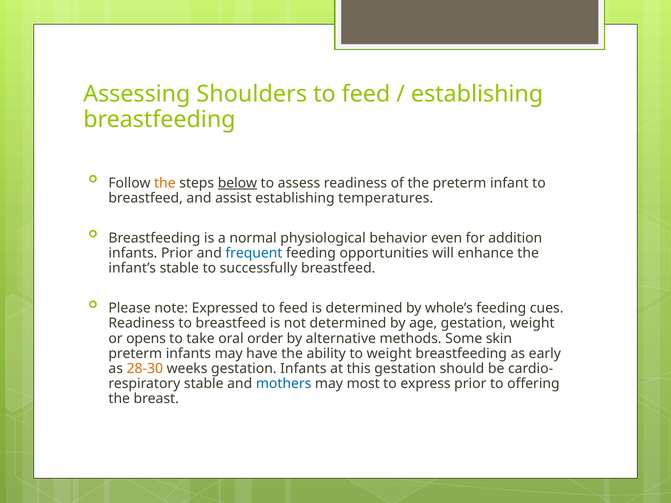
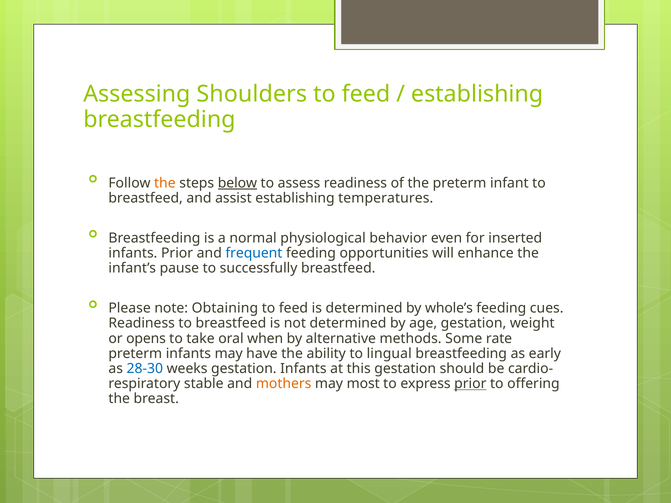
addition: addition -> inserted (515, 238)
infant’s stable: stable -> pause (179, 268)
Expressed: Expressed -> Obtaining (225, 308)
order: order -> when (265, 339)
skin: skin -> rate (499, 339)
to weight: weight -> lingual (389, 354)
28-30 colour: orange -> blue (145, 369)
mothers colour: blue -> orange (284, 384)
prior underline: none -> present (470, 384)
